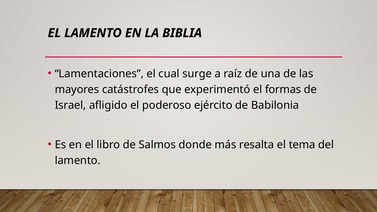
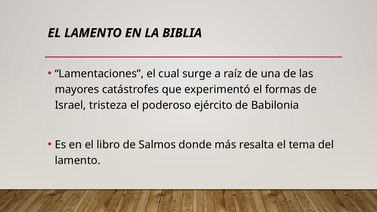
afligido: afligido -> tristeza (108, 105)
